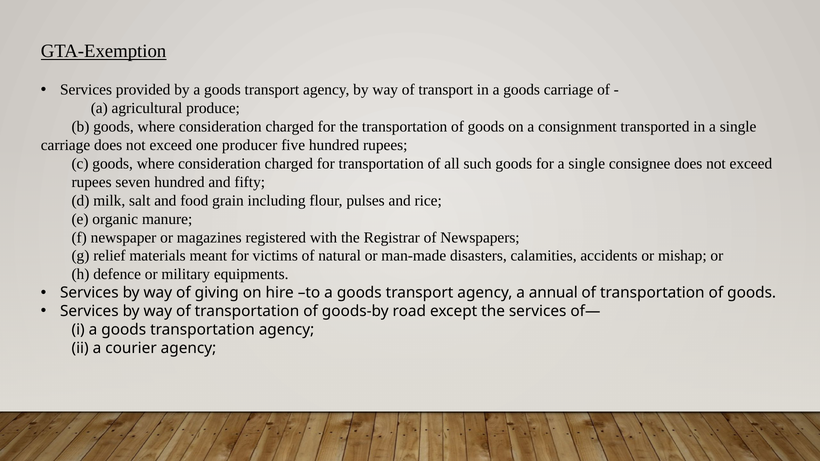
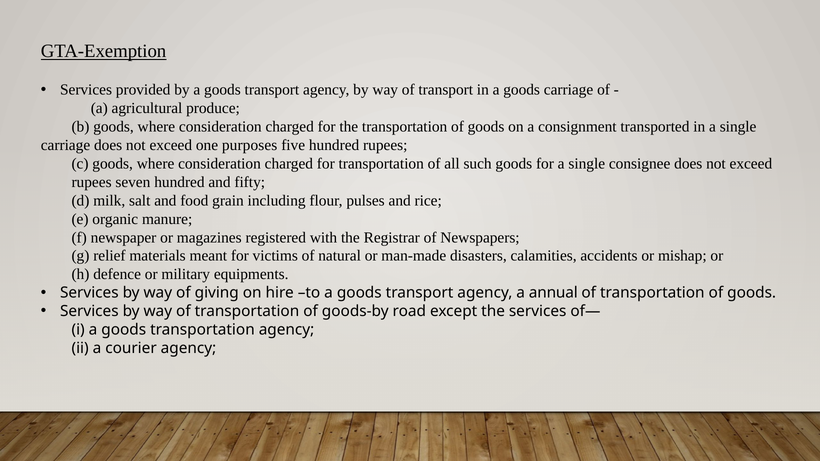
producer: producer -> purposes (250, 145)
